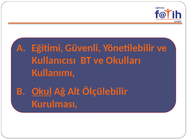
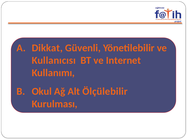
Eğitimi: Eğitimi -> Dikkat (47, 48)
Okulları: Okulları -> Internet (123, 60)
Okul underline: present -> none (42, 92)
